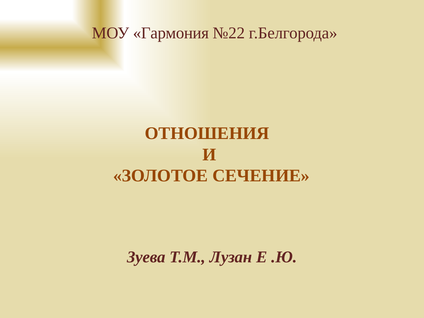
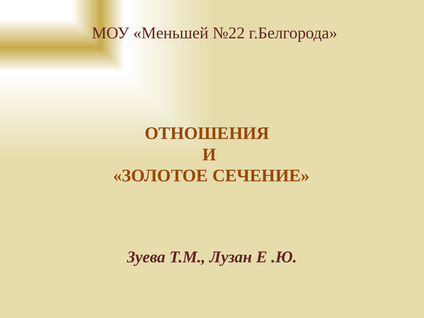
Гармония: Гармония -> Меньшей (171, 33)
